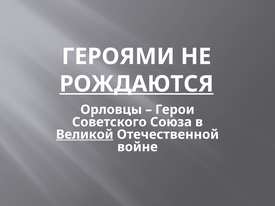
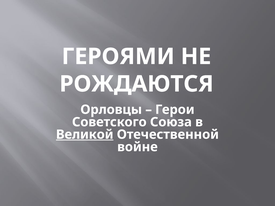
РОЖДАЮТСЯ underline: present -> none (137, 84)
